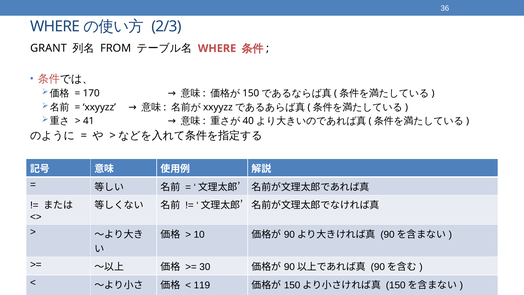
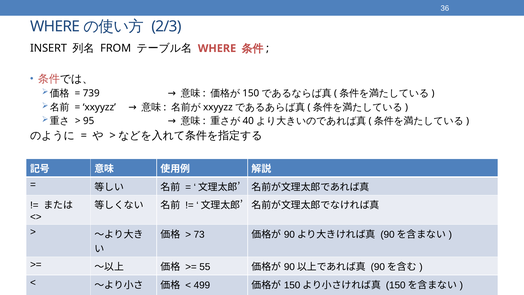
GRANT: GRANT -> INSERT (49, 48)
170: 170 -> 739 (91, 93)
41: 41 -> 95 (89, 121)
10: 10 -> 73 (199, 234)
30: 30 -> 55 (205, 267)
119: 119 -> 499 (202, 285)
